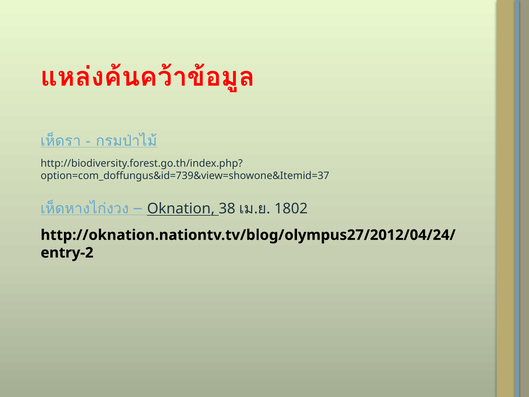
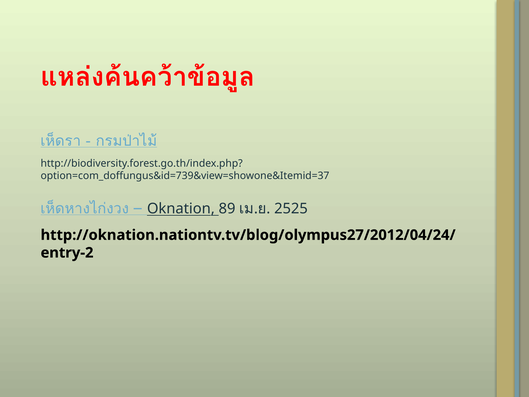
38: 38 -> 89 (227, 209)
1802: 1802 -> 2525 (291, 209)
